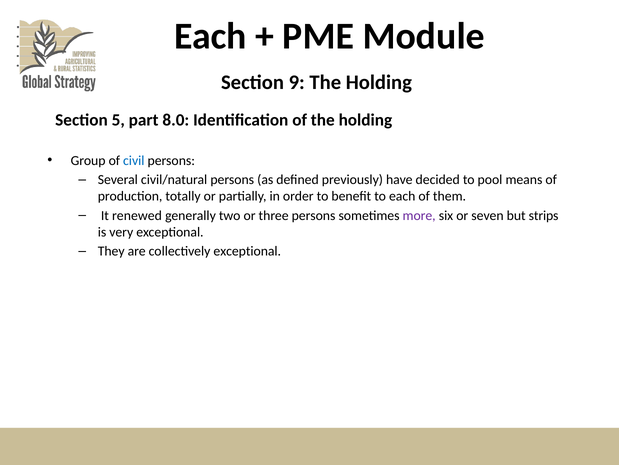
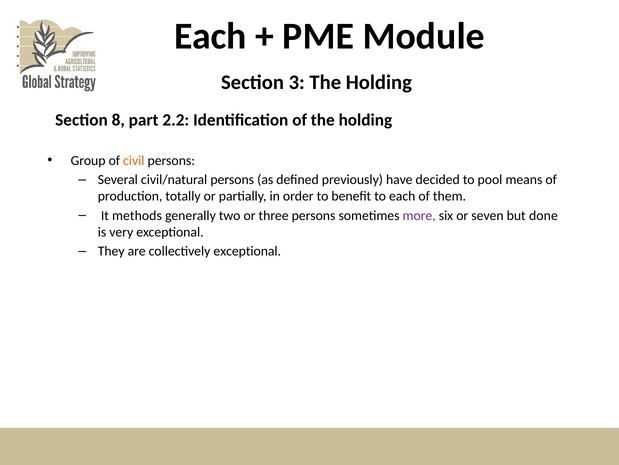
9: 9 -> 3 (297, 82)
5: 5 -> 8 (118, 120)
8.0: 8.0 -> 2.2 (176, 120)
civil colour: blue -> orange (134, 160)
renewed: renewed -> methods (137, 215)
strips: strips -> done (543, 215)
